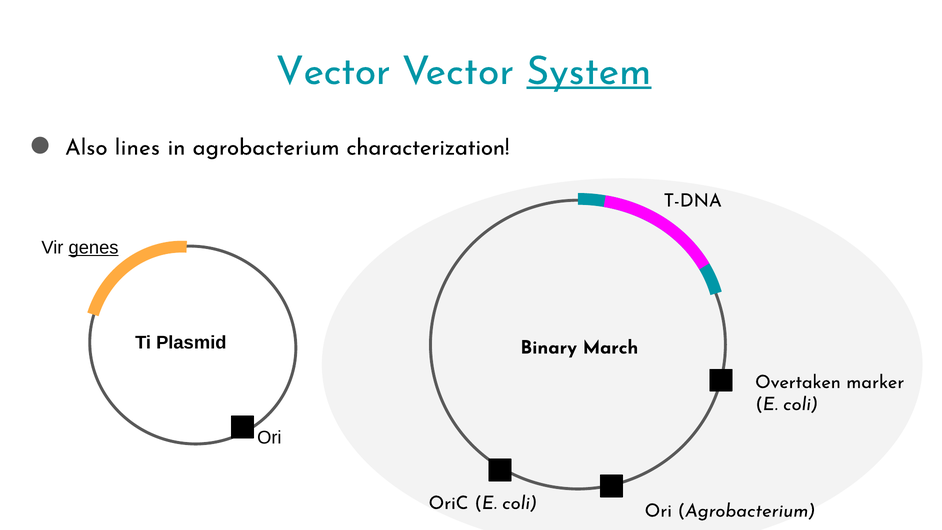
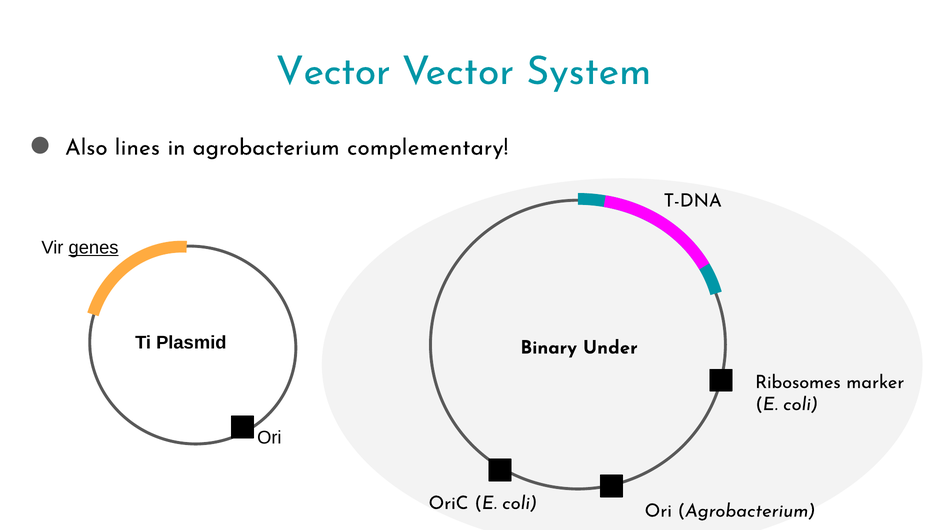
System underline: present -> none (589, 71)
characterization: characterization -> complementary (428, 147)
March: March -> Under (610, 347)
Overtaken: Overtaken -> Ribosomes (798, 382)
